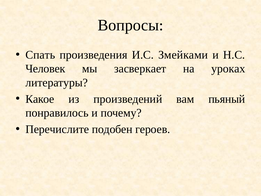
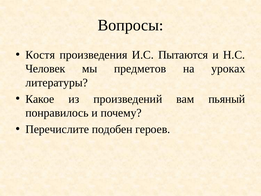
Спать: Спать -> Костя (40, 55)
Змейками: Змейками -> Пытаются (183, 55)
засверкает: засверкает -> предметов (140, 69)
